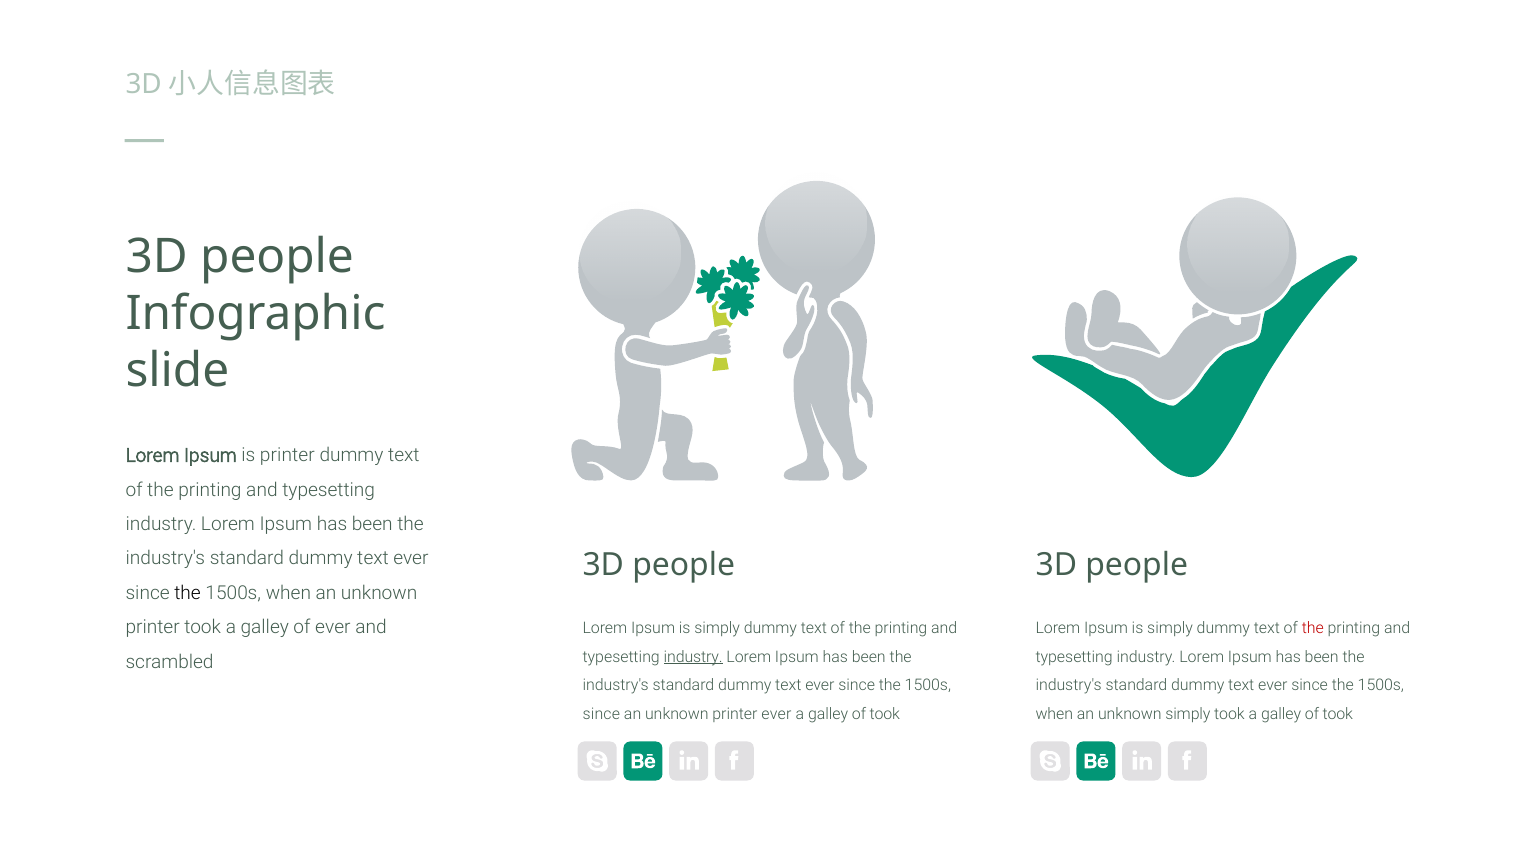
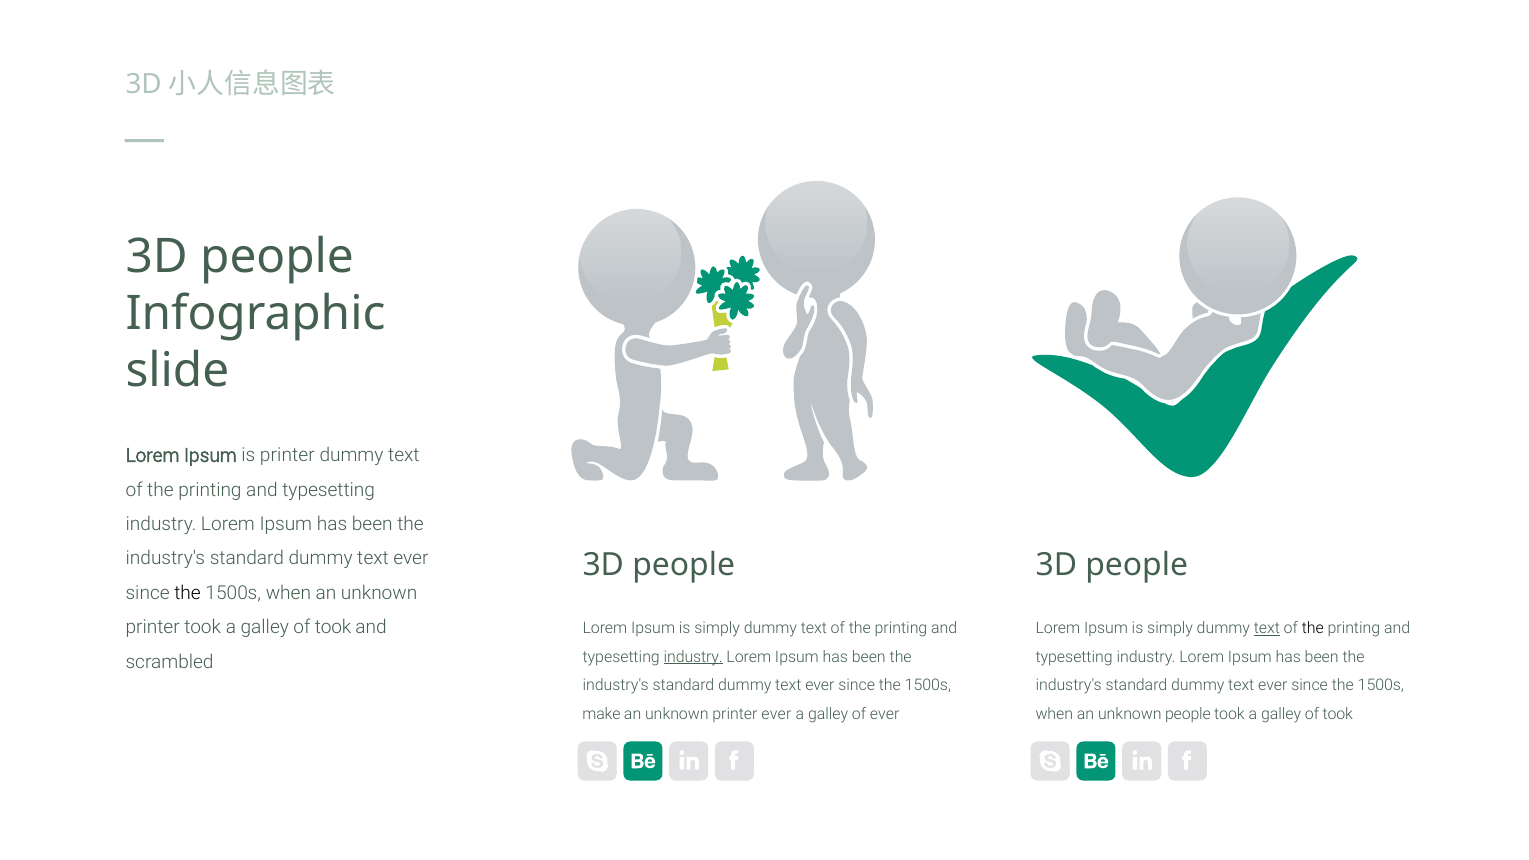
ever: ever -> took (333, 628)
text underline: none -> present (1267, 628)
the colour: red -> black (1313, 628)
since: since -> make (602, 714)
took: took -> ever (885, 714)
unknown simply: simply -> people (1188, 714)
